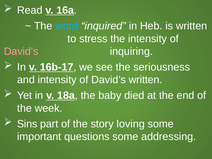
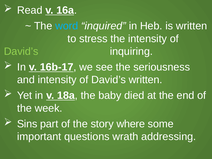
David’s colour: pink -> light green (21, 51)
loving: loving -> where (131, 124)
questions some: some -> wrath (125, 137)
